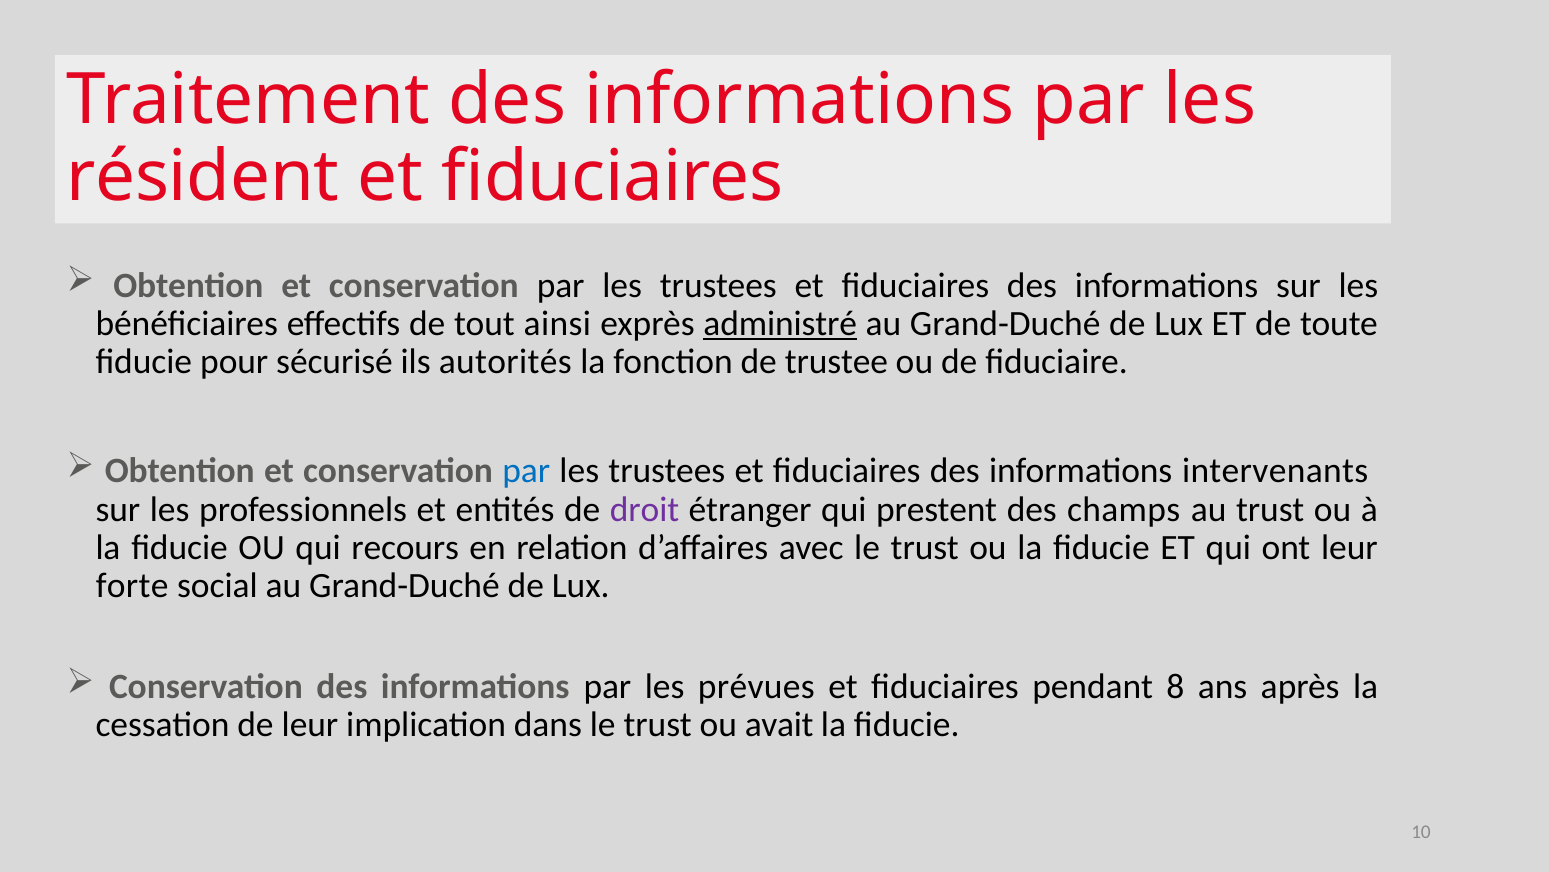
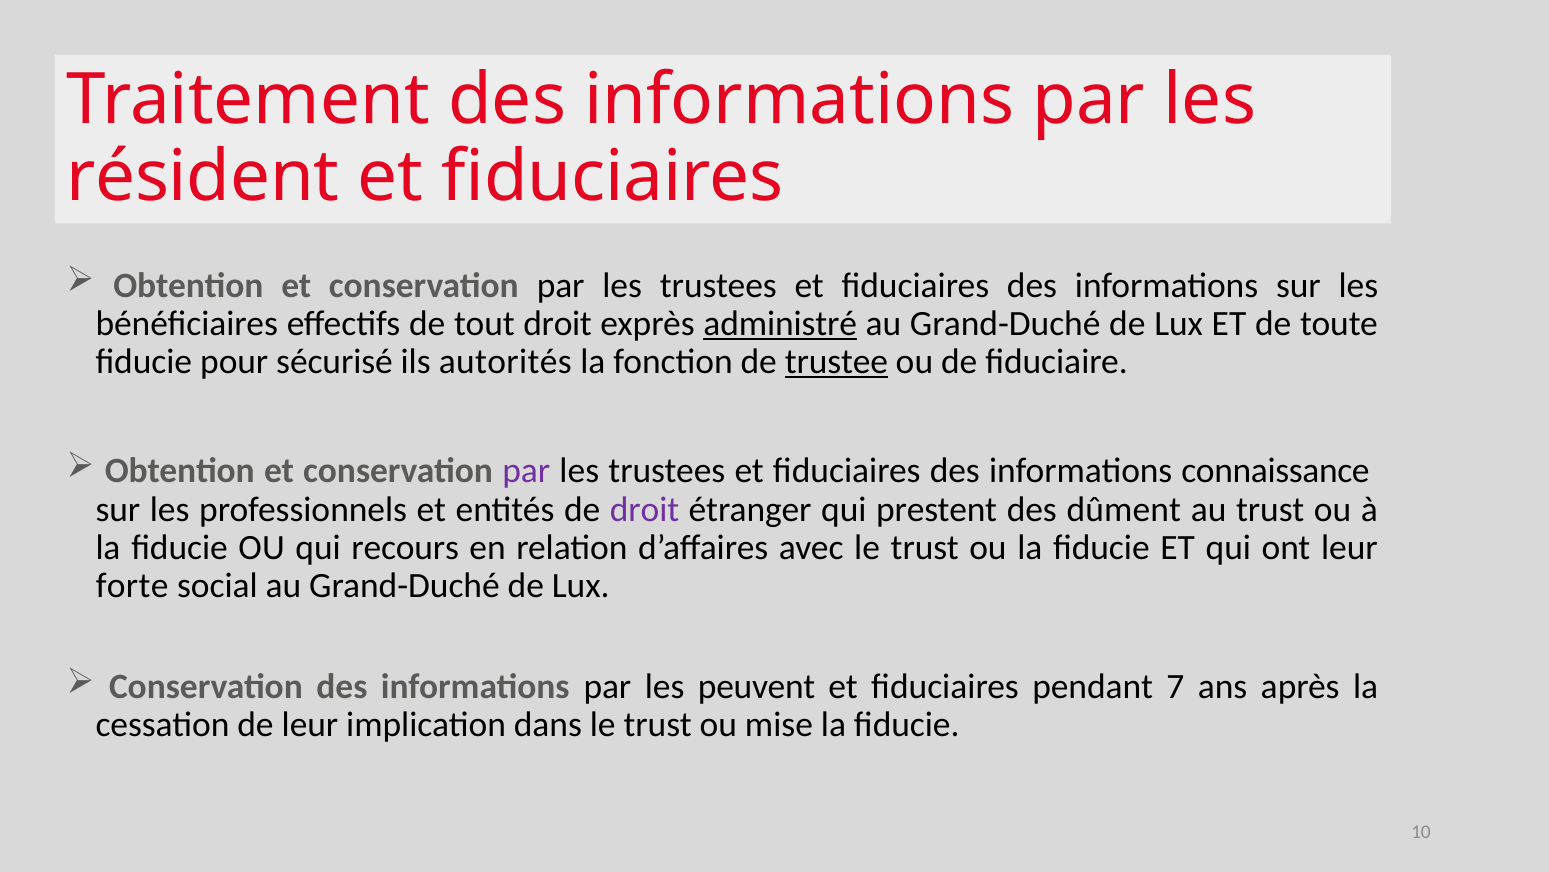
tout ainsi: ainsi -> droit (558, 323)
trustee underline: none -> present (836, 362)
par colour: blue -> purple (526, 471)
intervenants: intervenants -> connaissance (1275, 471)
champs: champs -> dûment (1124, 509)
prévues: prévues -> peuvent (757, 686)
8: 8 -> 7 (1175, 686)
avait: avait -> mise (779, 724)
